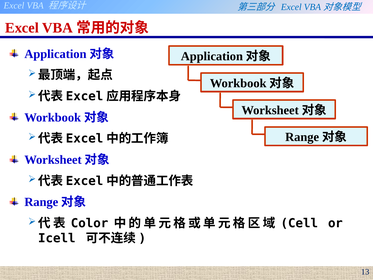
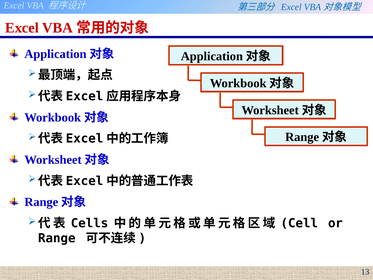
Color: Color -> Cells (90, 223)
Icell: Icell -> Range (57, 238)
